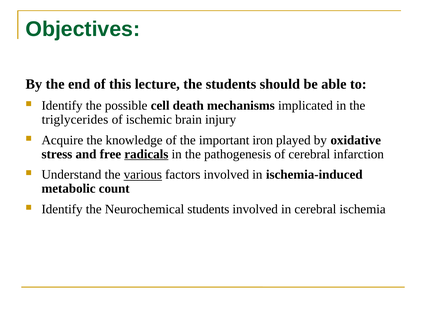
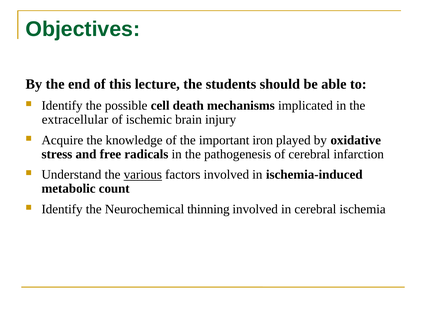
triglycerides: triglycerides -> extracellular (75, 120)
radicals underline: present -> none (146, 154)
Neurochemical students: students -> thinning (208, 210)
